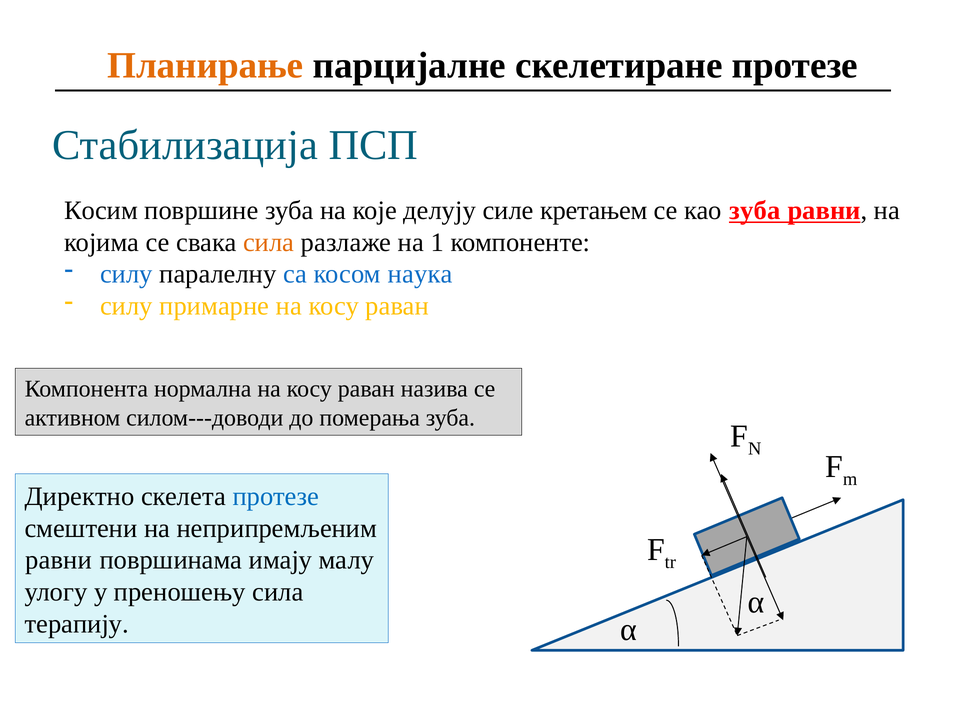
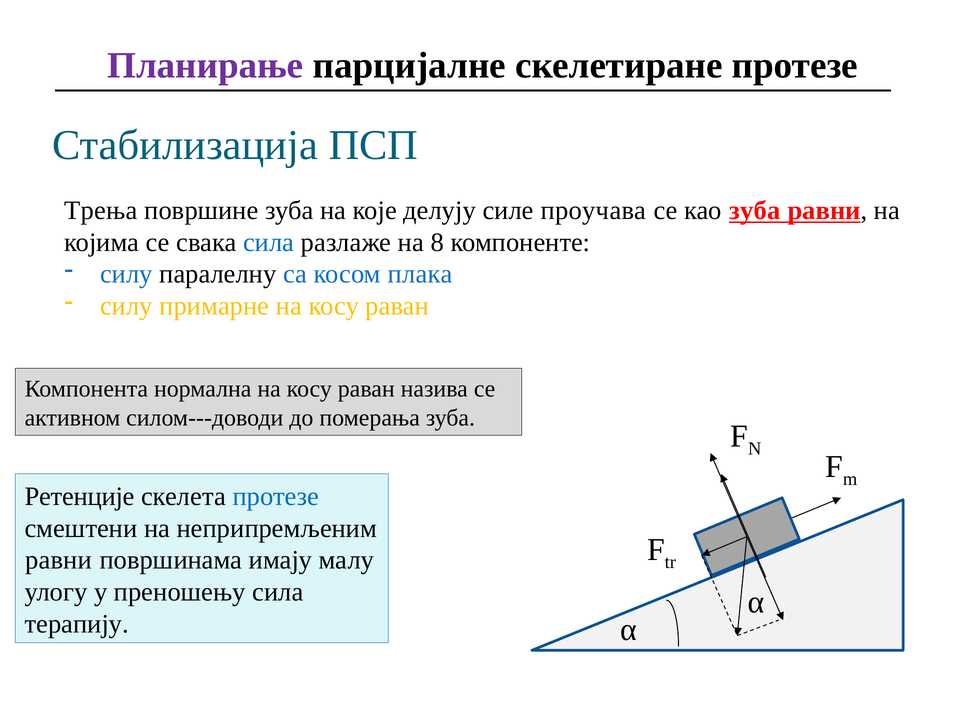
Планирање colour: orange -> purple (205, 65)
Косим: Косим -> Трења (101, 210)
кретањем: кретањем -> проучава (593, 210)
сила colour: orange -> blue (269, 242)
1: 1 -> 8 (437, 242)
наука: наука -> плака (420, 274)
Директно: Директно -> Ретенције (80, 496)
